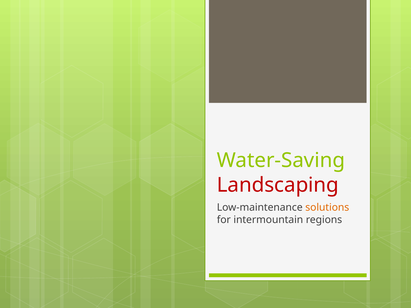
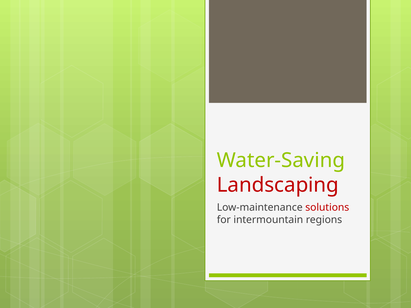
solutions colour: orange -> red (327, 208)
